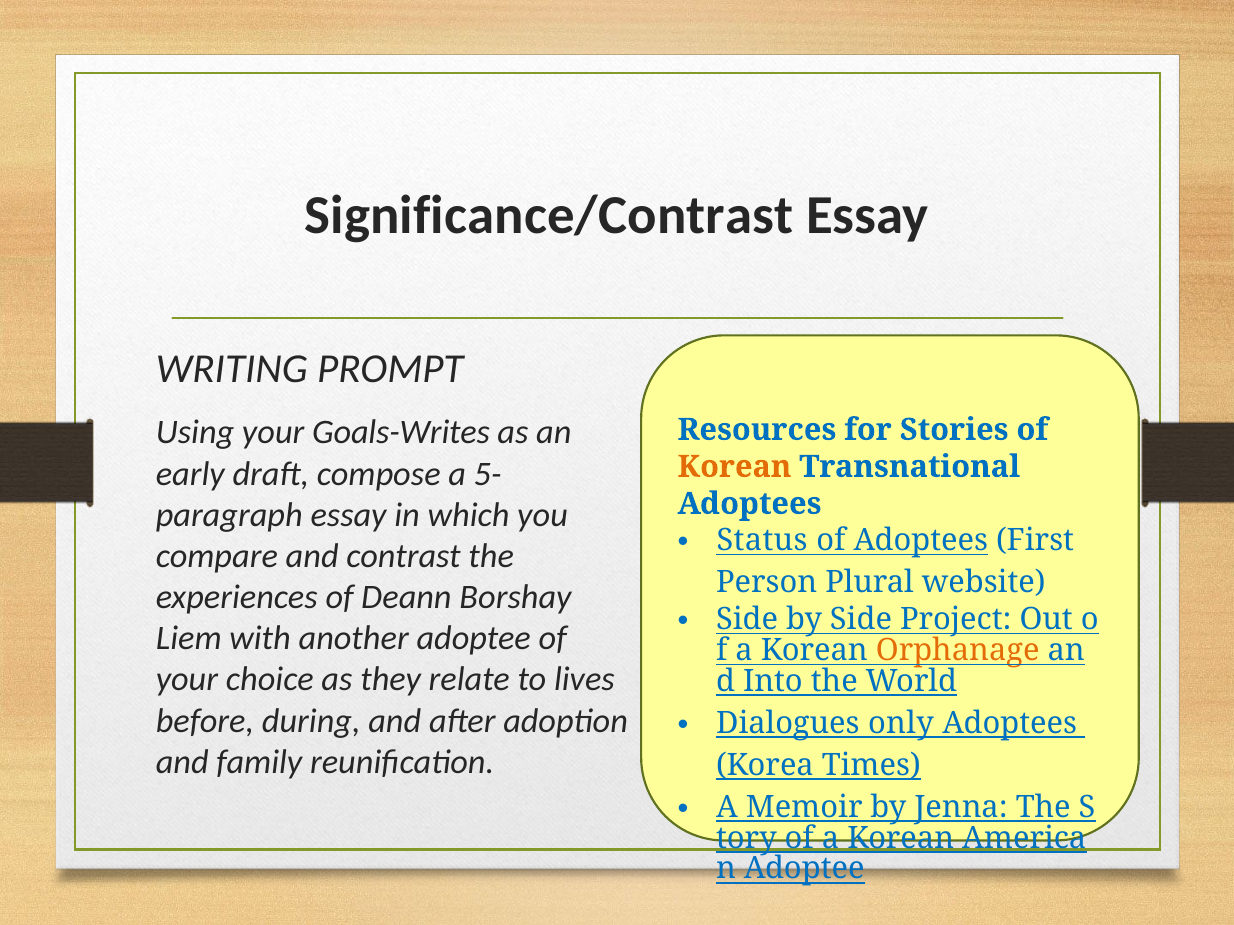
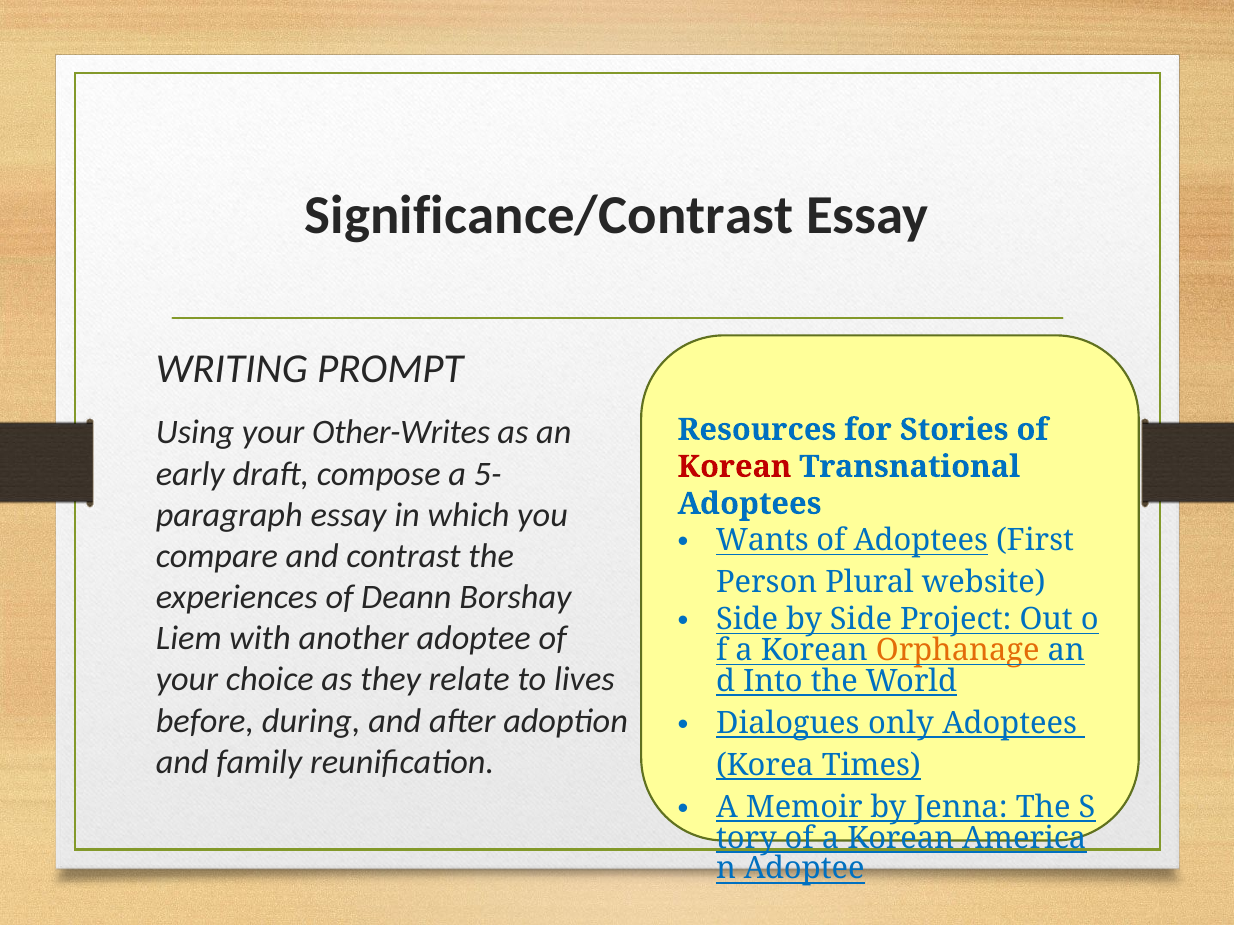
Goals-Writes: Goals-Writes -> Other-Writes (401, 433)
Korean colour: orange -> red (735, 467)
Status: Status -> Wants (762, 541)
